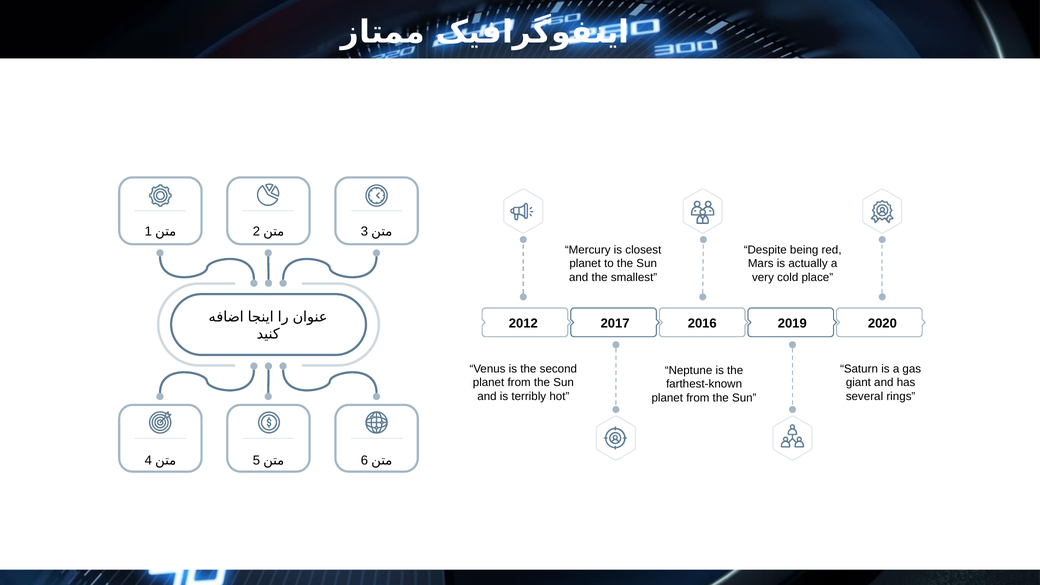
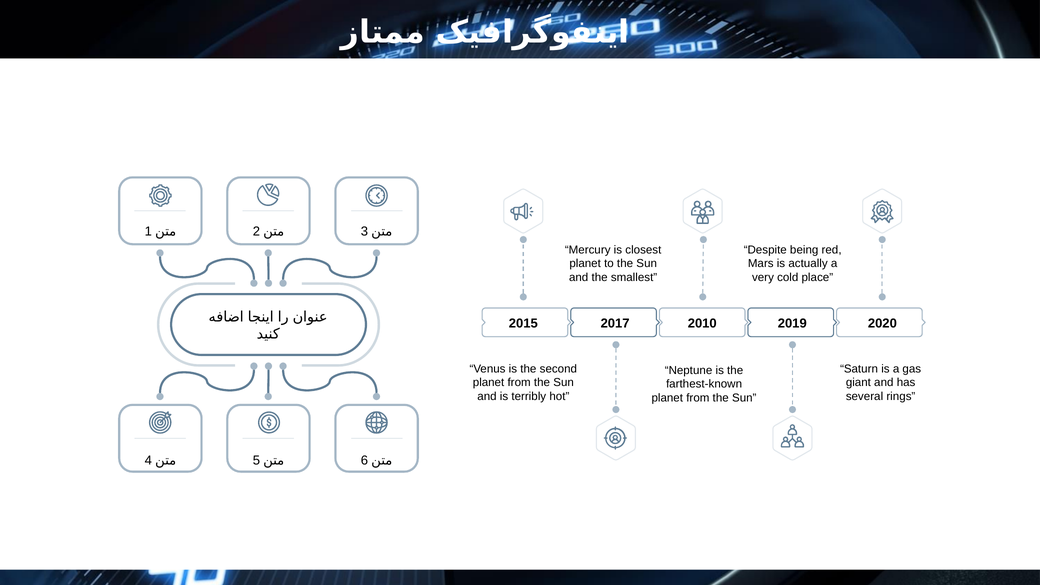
2012: 2012 -> 2015 (523, 323)
2016: 2016 -> 2010 (702, 323)
